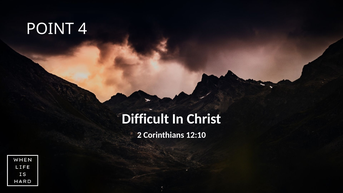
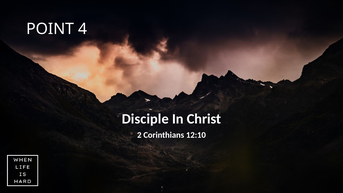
Difficult: Difficult -> Disciple (145, 119)
